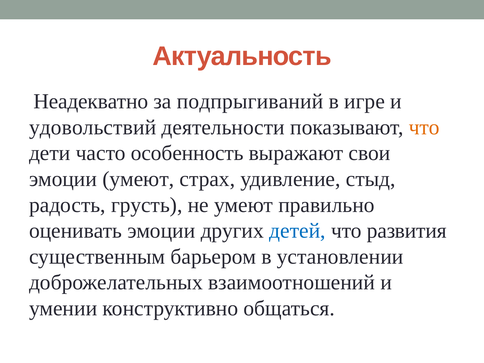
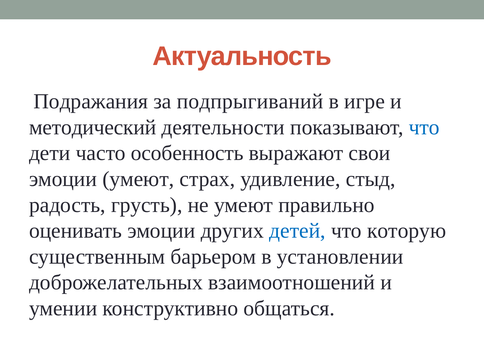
Неадекватно: Неадекватно -> Подражания (91, 102)
удовольствий: удовольствий -> методический (93, 127)
что colour: orange -> blue (424, 127)
развития: развития -> которую (407, 231)
